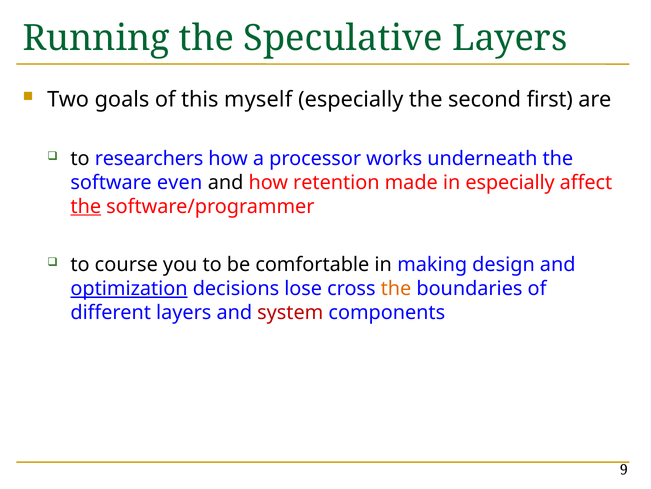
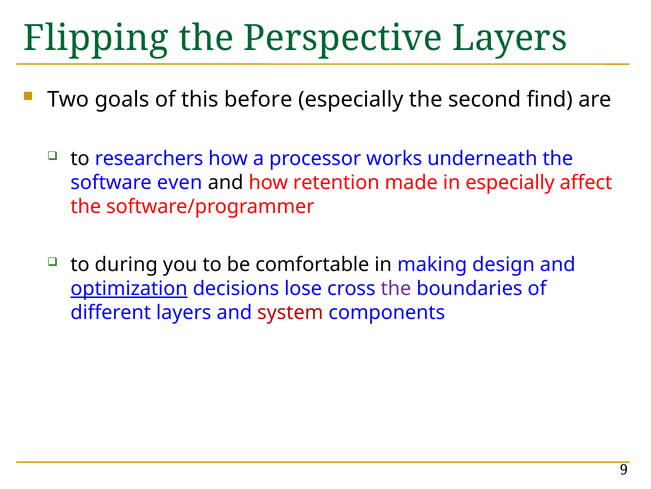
Running: Running -> Flipping (96, 38)
Speculative: Speculative -> Perspective (343, 38)
myself: myself -> before (258, 99)
first: first -> find (550, 99)
the underline: present -> none (86, 206)
course: course -> during (126, 264)
the colour: orange -> purple (396, 288)
